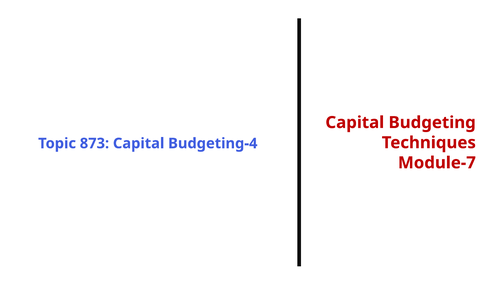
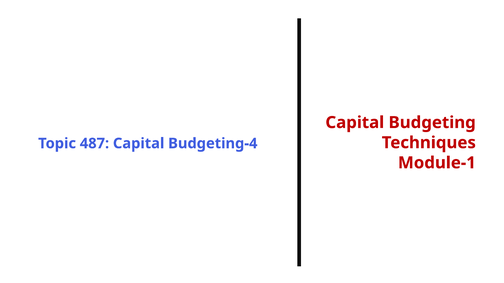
873: 873 -> 487 (94, 144)
Module-7: Module-7 -> Module-1 (437, 163)
